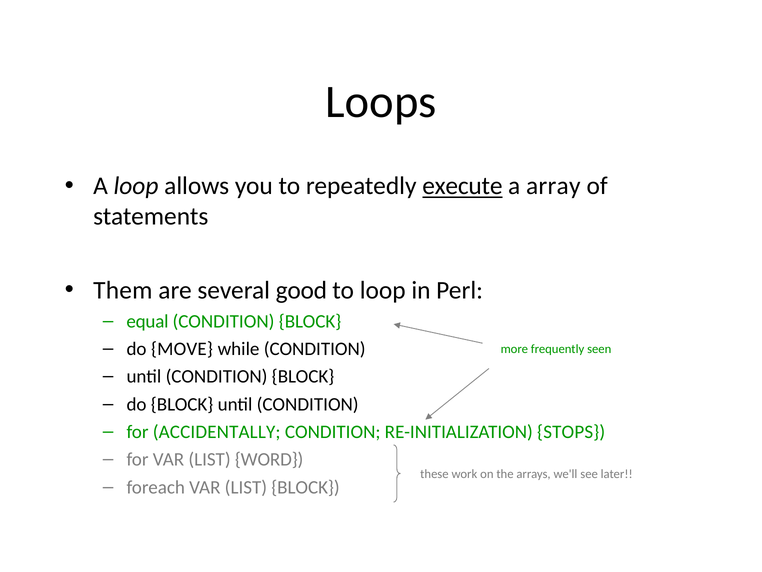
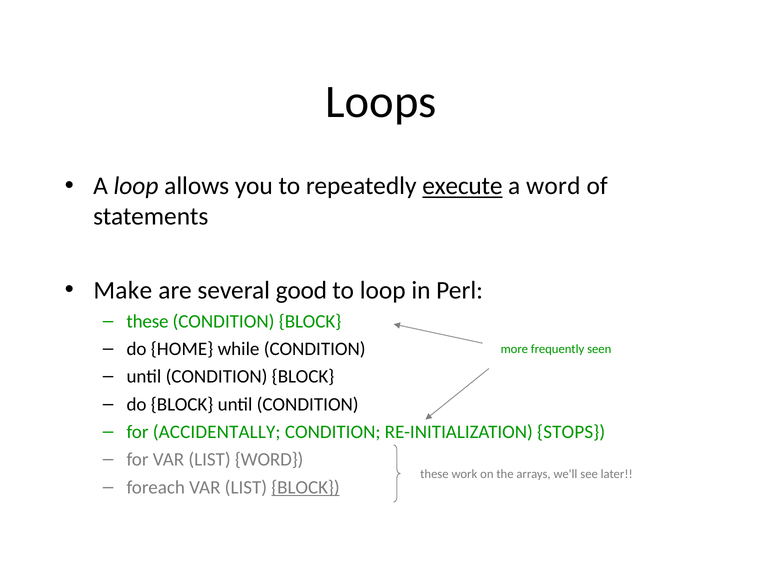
a array: array -> word (553, 186)
Them: Them -> Make (123, 290)
equal: equal -> these (147, 321)
MOVE: MOVE -> HOME (182, 349)
BLOCK underline: none -> present (305, 487)
